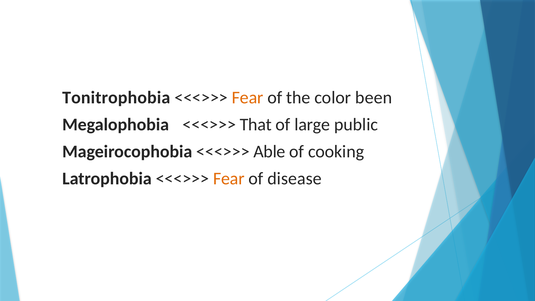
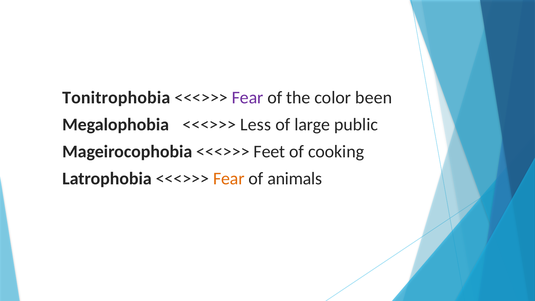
Fear colour: orange -> purple (248, 98)
That: That -> Less (256, 125)
Able: Able -> Feet (269, 152)
disease: disease -> animals (295, 179)
